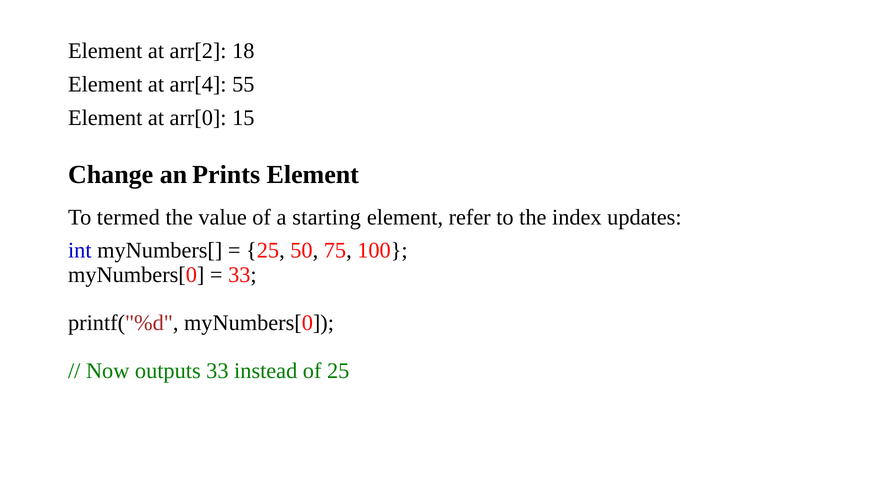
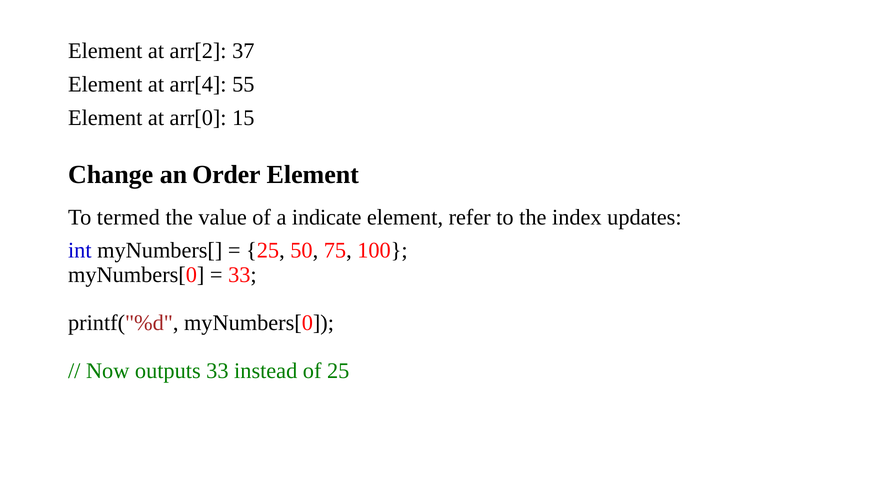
18: 18 -> 37 (243, 51)
Prints: Prints -> Order (226, 175)
starting: starting -> indicate (327, 217)
